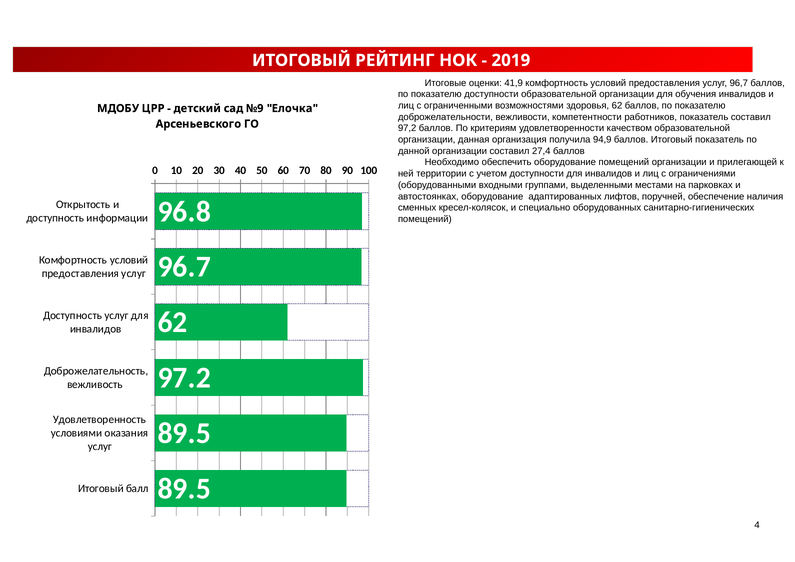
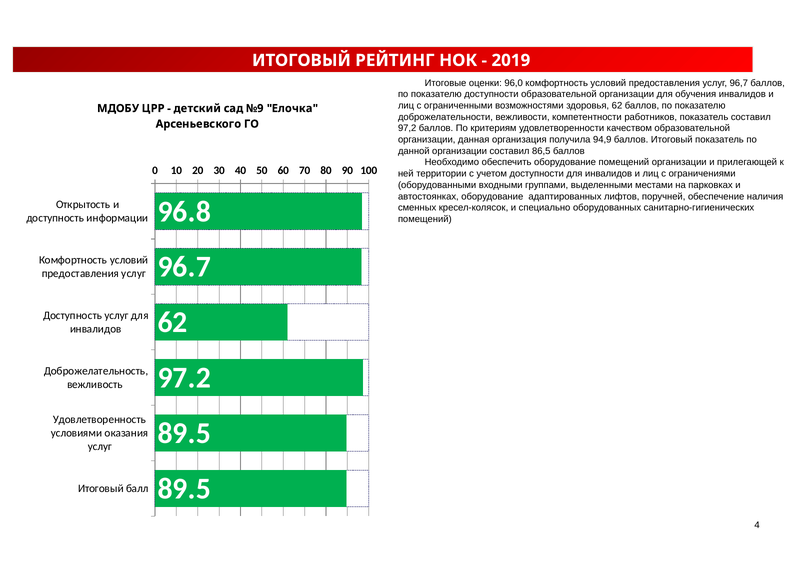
41,9: 41,9 -> 96,0 (514, 83)
27,4: 27,4 -> 86,5 (541, 151)
